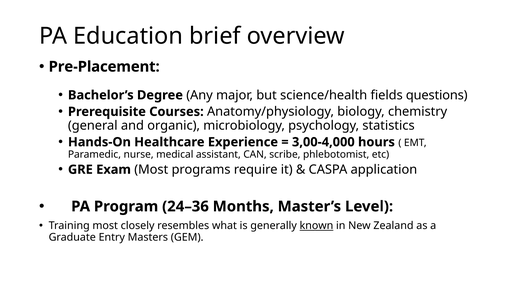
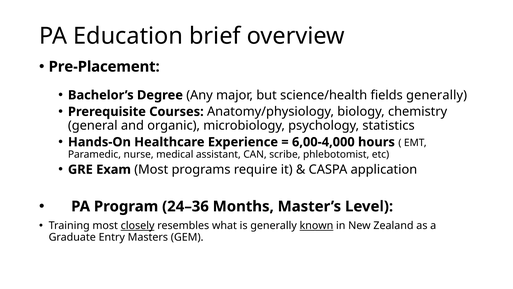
fields questions: questions -> generally (437, 95)
3,00-4,000: 3,00-4,000 -> 6,00-4,000 (323, 142)
closely underline: none -> present (138, 225)
